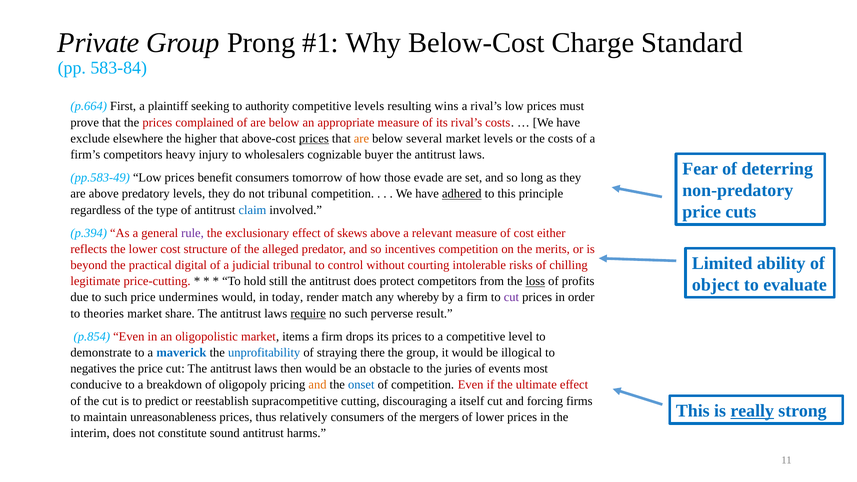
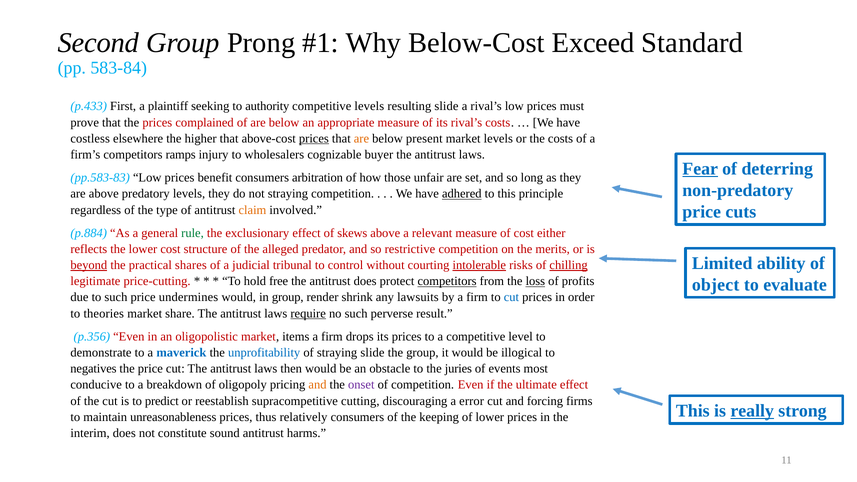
Private: Private -> Second (98, 43)
Charge: Charge -> Exceed (593, 43)
p.664: p.664 -> p.433 (89, 106)
resulting wins: wins -> slide (446, 106)
exclude: exclude -> costless (90, 138)
several: several -> present (424, 138)
heavy: heavy -> ramps (181, 155)
Fear underline: none -> present (700, 169)
pp.583-49: pp.583-49 -> pp.583-83 (100, 178)
tomorrow: tomorrow -> arbitration (317, 178)
evade: evade -> unfair (429, 178)
not tribunal: tribunal -> straying (288, 194)
claim colour: blue -> orange (252, 210)
p.394: p.394 -> p.884 (89, 233)
rule colour: purple -> green (193, 233)
incentives: incentives -> restrictive (410, 249)
beyond underline: none -> present (89, 265)
digital: digital -> shares (191, 265)
intolerable underline: none -> present (479, 265)
chilling underline: none -> present (569, 265)
still: still -> free (279, 281)
competitors underline: none -> present (447, 281)
in today: today -> group (288, 297)
match: match -> shrink (357, 297)
whereby: whereby -> lawsuits (418, 297)
cut colour: purple -> blue (511, 297)
p.854: p.854 -> p.356 (92, 337)
straying there: there -> slide (372, 353)
onset colour: blue -> purple (361, 385)
itself: itself -> error (472, 401)
mergers: mergers -> keeping (439, 417)
